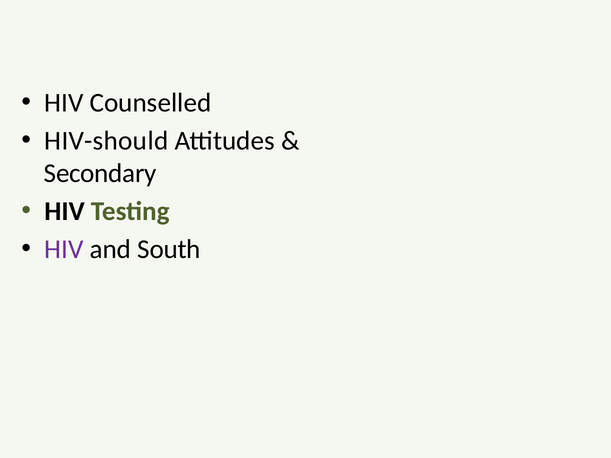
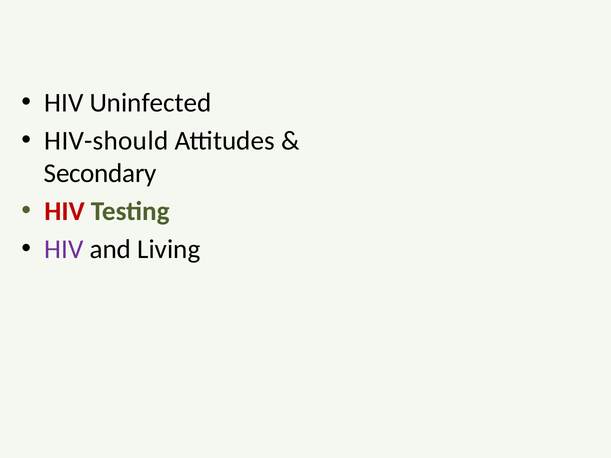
Counselled: Counselled -> Uninfected (150, 103)
HIV colour: black -> red (65, 211)
South: South -> Living (169, 249)
